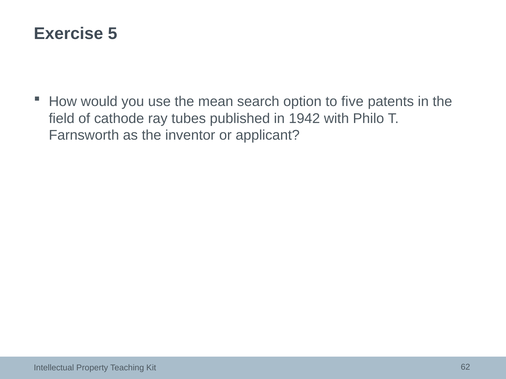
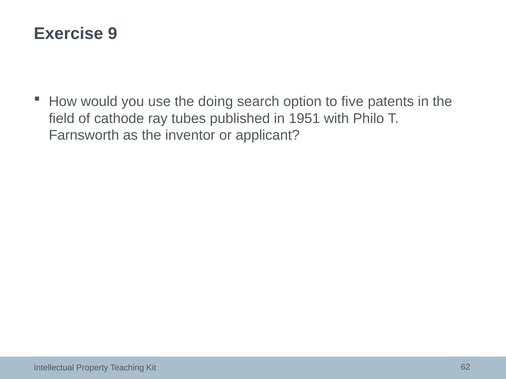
5: 5 -> 9 (113, 34)
mean: mean -> doing (216, 102)
1942: 1942 -> 1951 (304, 119)
